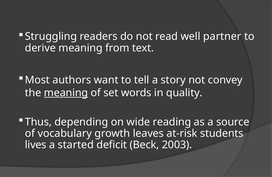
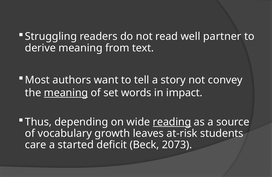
quality: quality -> impact (184, 93)
reading underline: none -> present (172, 122)
lives: lives -> care (36, 145)
2003: 2003 -> 2073 (177, 145)
